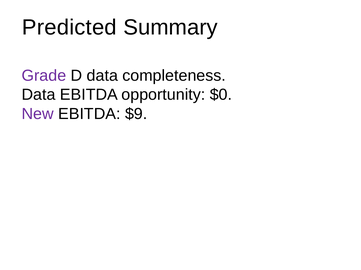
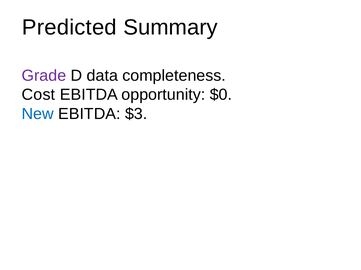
Data: Data -> Cost (38, 95)
New colour: purple -> blue (38, 114)
$9: $9 -> $3 (136, 114)
